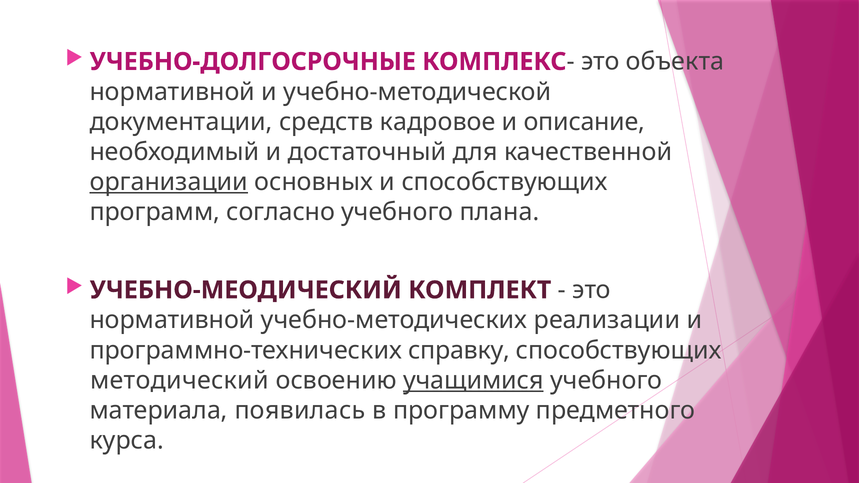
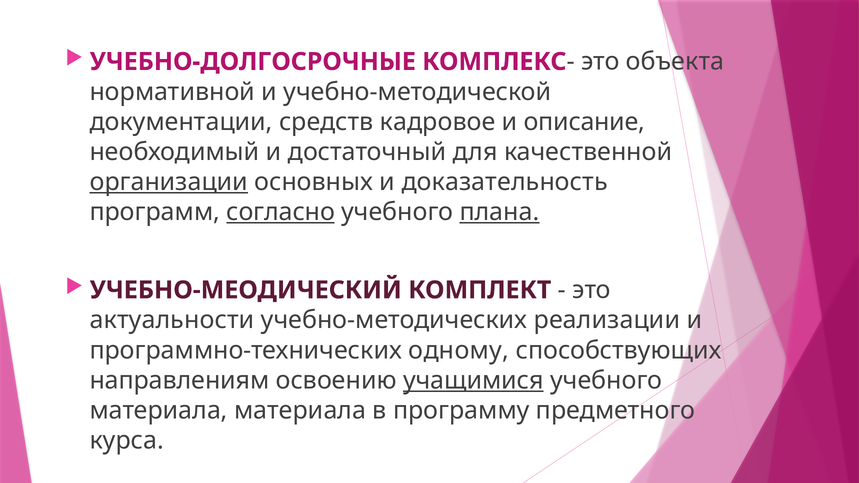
и способствующих: способствующих -> доказательность (505, 182)
согласно underline: none -> present (281, 212)
плана underline: none -> present (500, 212)
нормативной: нормативной -> актуальности (172, 320)
справку: справку -> одному (459, 350)
методический: методический -> направлениям (180, 380)
материала появилась: появилась -> материала (300, 411)
